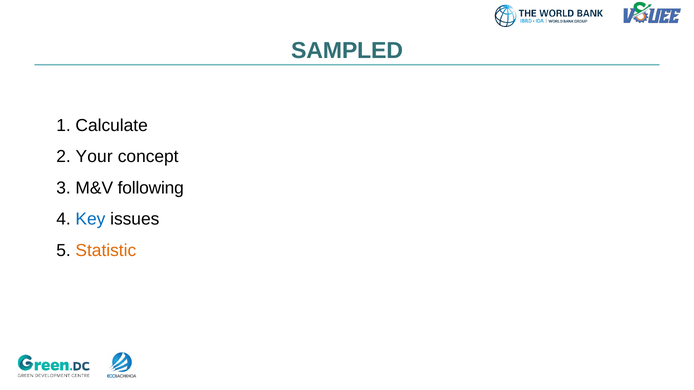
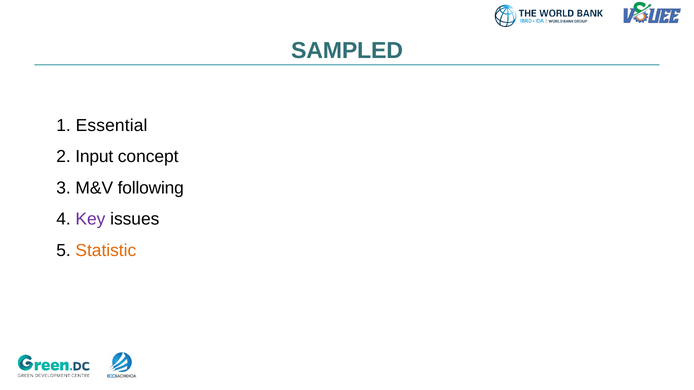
Calculate: Calculate -> Essential (112, 126)
Your: Your -> Input (94, 157)
Key colour: blue -> purple (90, 219)
